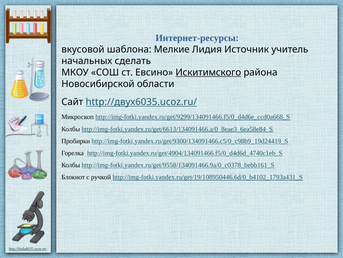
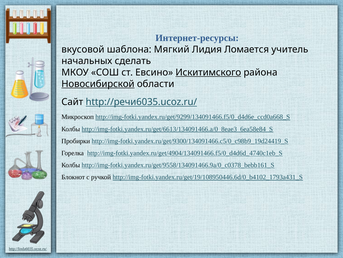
Мелкие: Мелкие -> Мягкий (172, 49)
Источник: Источник -> Ломается (247, 49)
Новосибирской underline: none -> present (98, 84)
http://двух6035.ucoz.ru/: http://двух6035.ucoz.ru/ -> http://речи6035.ucoz.ru/ (141, 102)
